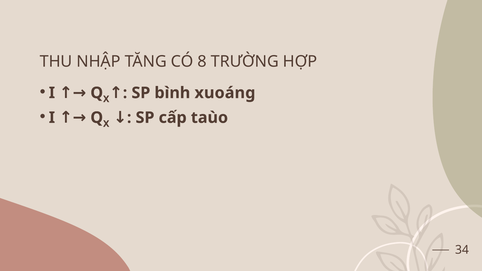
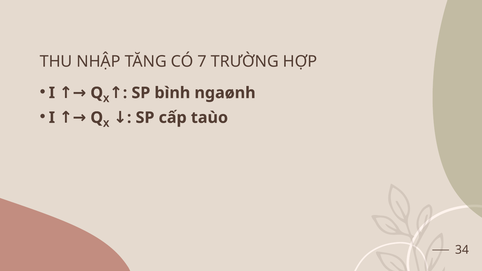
8: 8 -> 7 (202, 62)
xuoáng: xuoáng -> ngaønh (225, 93)
